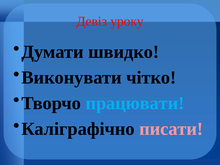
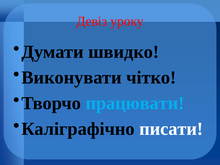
писати colour: pink -> white (171, 129)
